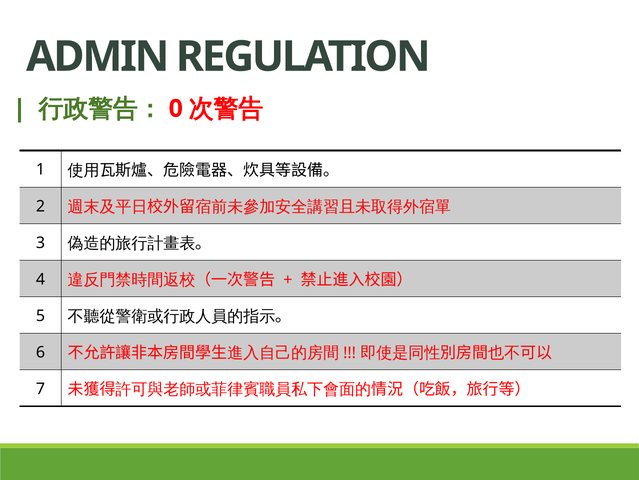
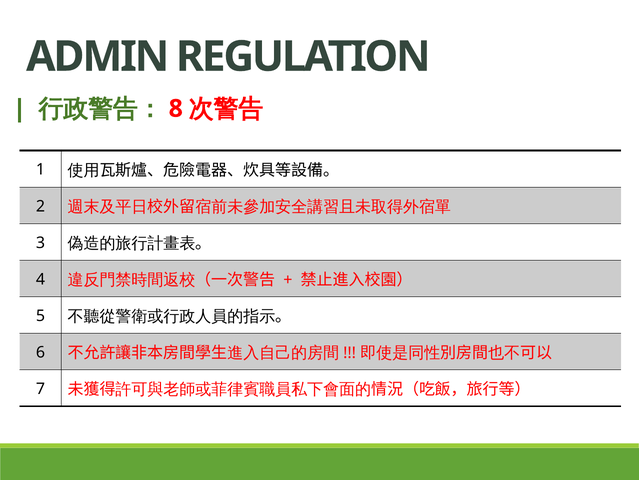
0: 0 -> 8 (176, 108)
